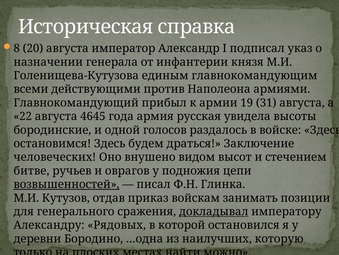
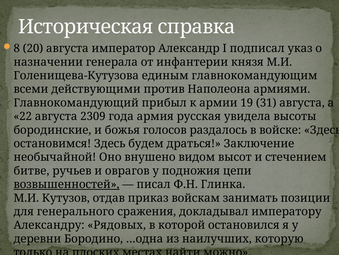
4645: 4645 -> 2309 (93, 116)
одной: одной -> божья (122, 130)
человеческих: человеческих -> необычайной (55, 157)
докладывал underline: present -> none (214, 211)
